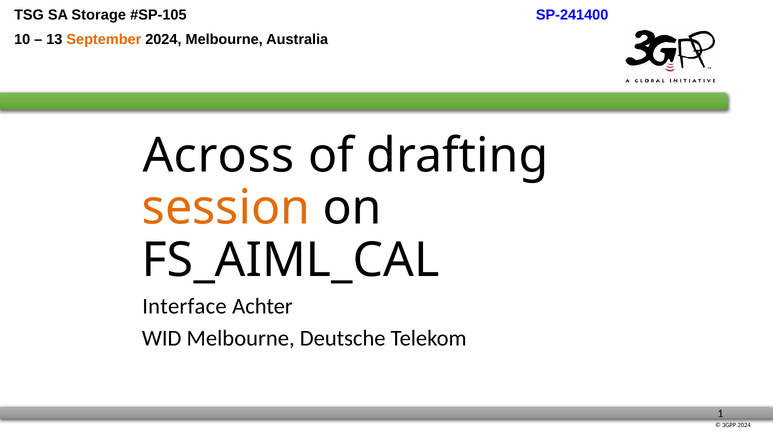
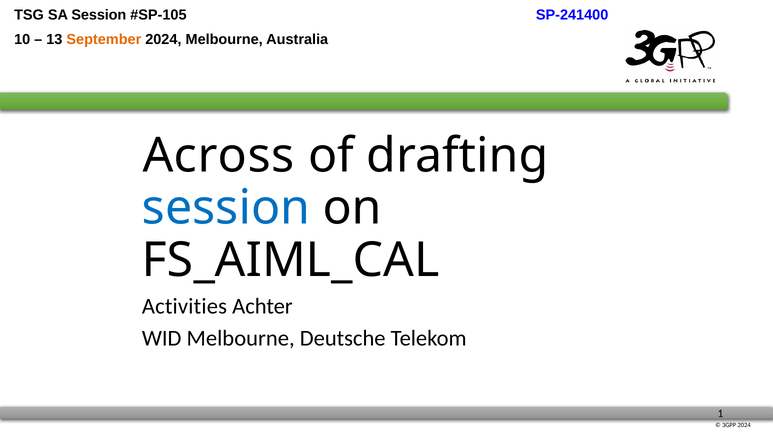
SA Storage: Storage -> Session (99, 15)
session colour: orange -> blue (226, 208)
Interface: Interface -> Activities (184, 306)
